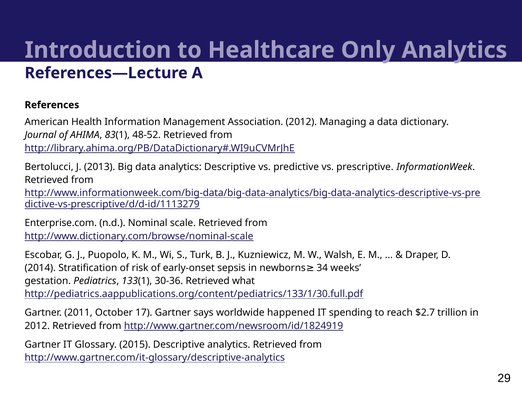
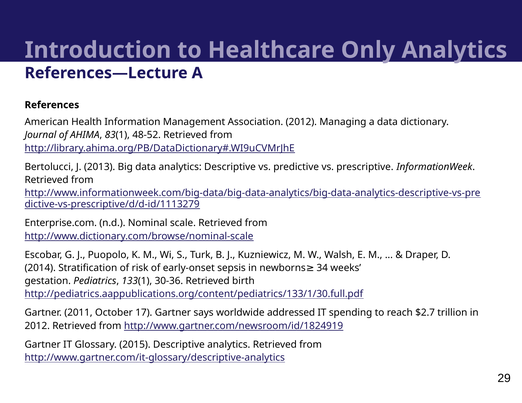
what: what -> birth (243, 281)
happened: happened -> addressed (291, 313)
